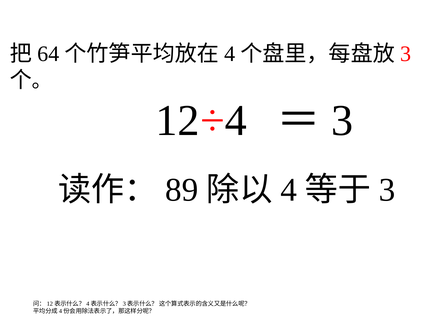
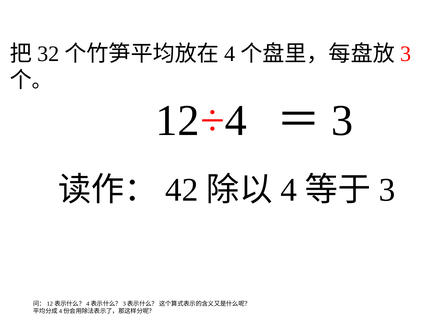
64: 64 -> 32 (48, 54)
89: 89 -> 42 (182, 190)
